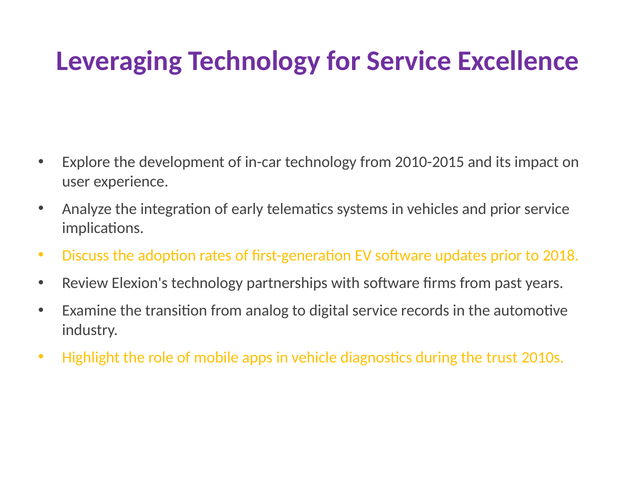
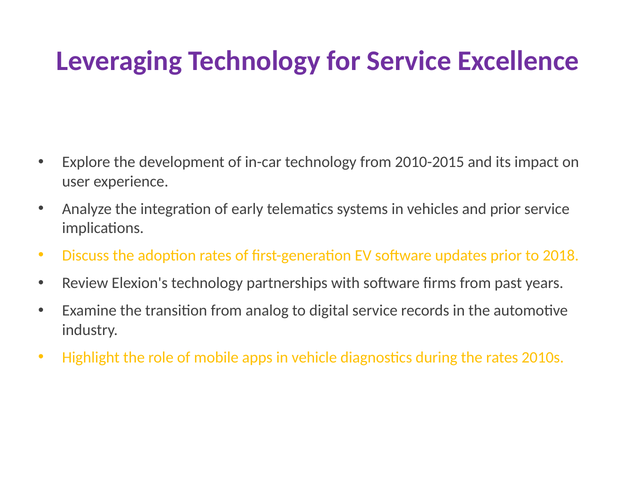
the trust: trust -> rates (502, 357)
